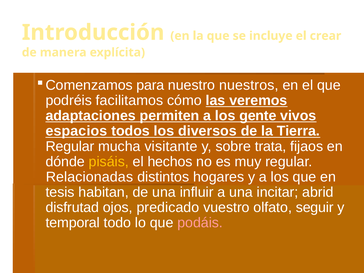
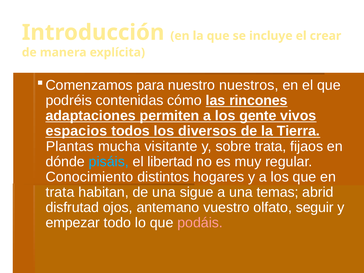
facilitamos: facilitamos -> contenidas (130, 100)
veremos: veremos -> rincones (258, 100)
Regular: Regular -> Plantas (70, 146)
pisáis colour: yellow -> light blue (109, 162)
hechos: hechos -> libertad (170, 162)
Relacionadas: Relacionadas -> Conocimiento (89, 177)
tesis: tesis -> trata (60, 192)
influir: influir -> sigue (197, 192)
incitar: incitar -> temas (278, 192)
predicado: predicado -> antemano (168, 208)
temporal: temporal -> empezar (73, 223)
